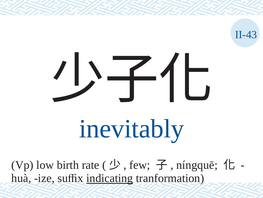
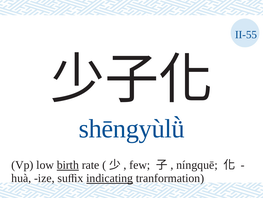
II-43: II-43 -> II-55 (246, 34)
inevitably: inevitably -> shēngyùlǜ (132, 128)
birth underline: none -> present (68, 164)
